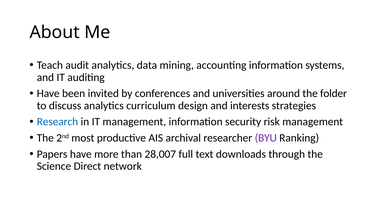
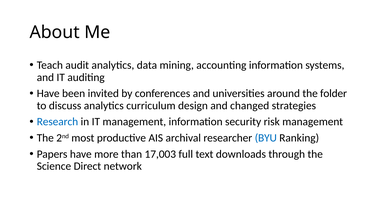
interests: interests -> changed (250, 106)
BYU colour: purple -> blue (266, 138)
28,007: 28,007 -> 17,003 (160, 155)
